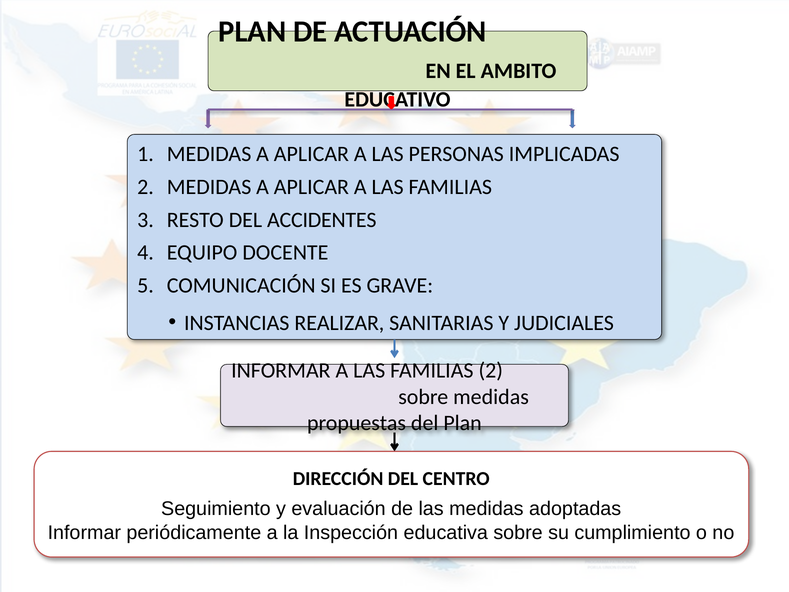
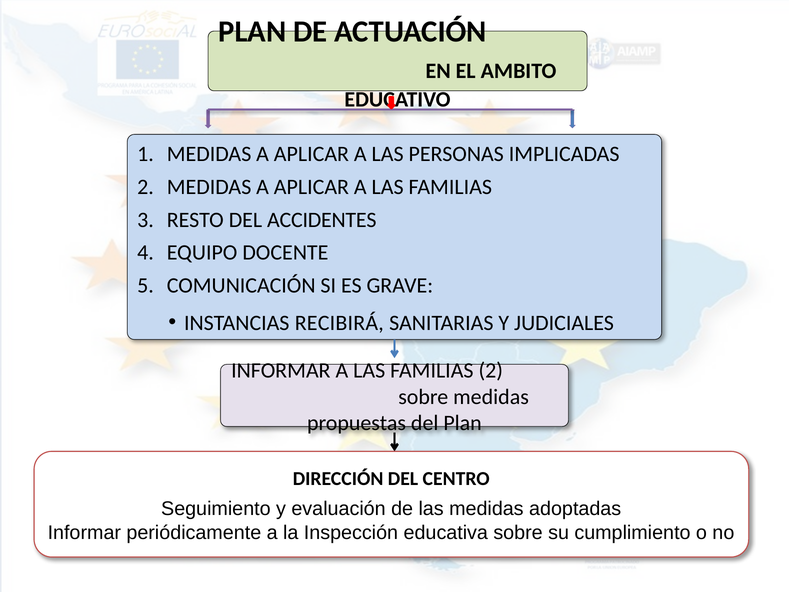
REALIZAR: REALIZAR -> RECIBIRÁ (339, 323)
